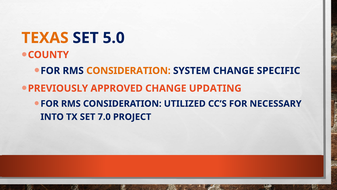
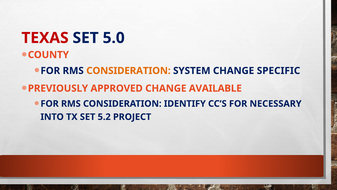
TEXAS colour: orange -> red (45, 38)
UPDATING: UPDATING -> AVAILABLE (215, 88)
UTILIZED: UTILIZED -> IDENTIFY (185, 103)
7.0: 7.0 -> 5.2 (104, 117)
